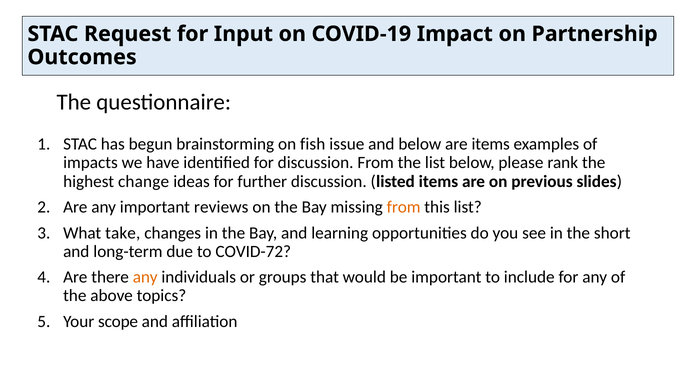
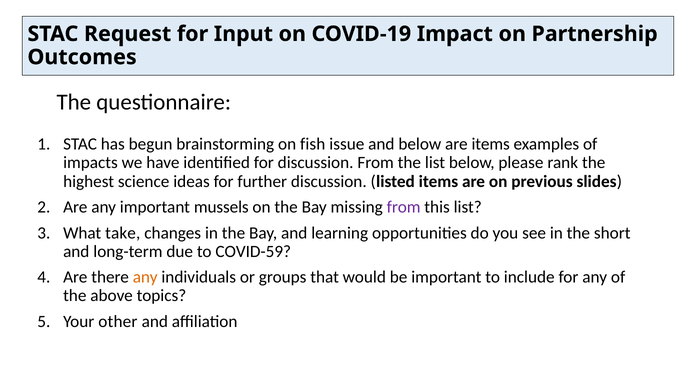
change: change -> science (144, 181)
reviews: reviews -> mussels (221, 207)
from colour: orange -> purple (404, 207)
COVID-72: COVID-72 -> COVID-59 (253, 251)
scope: scope -> other (118, 321)
